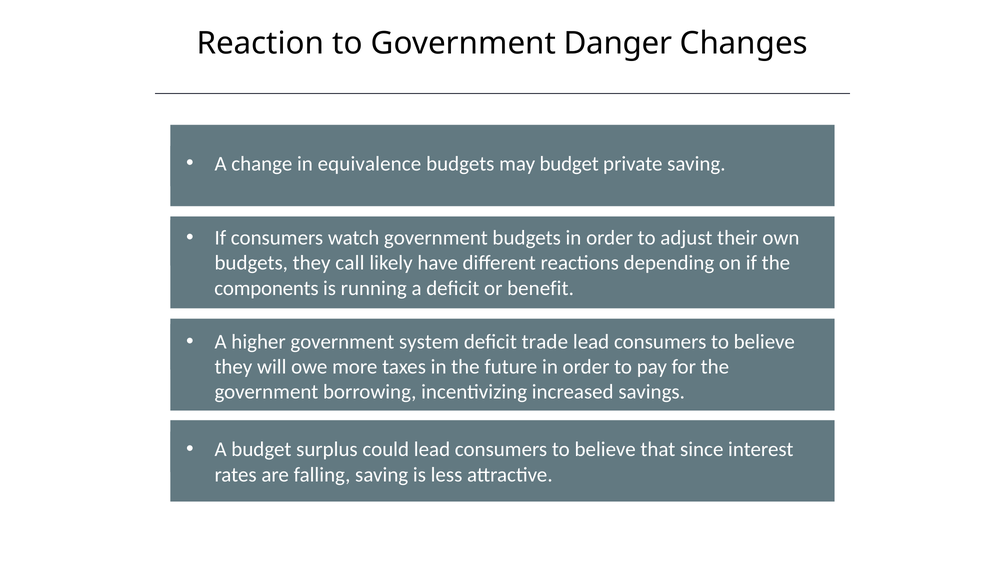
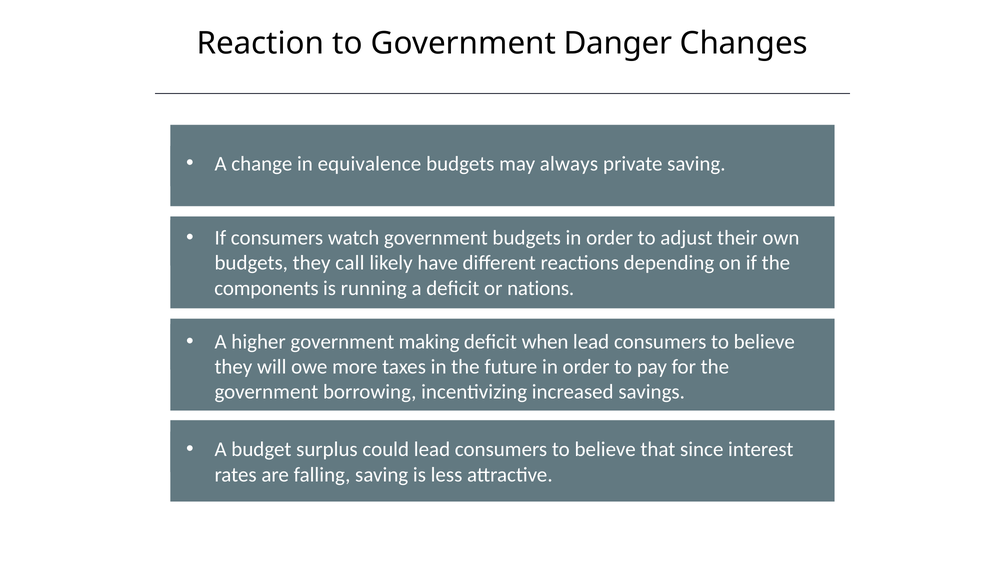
may budget: budget -> always (569, 164)
benefit: benefit -> nations (541, 288)
system: system -> making (429, 342)
trade: trade -> when (545, 342)
